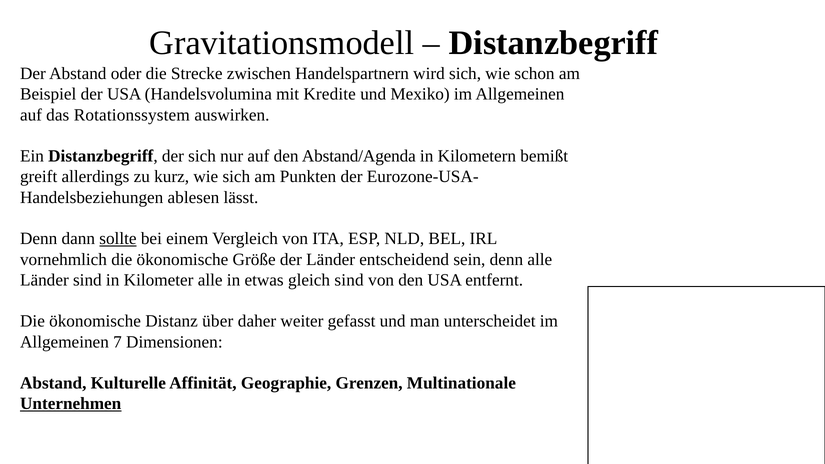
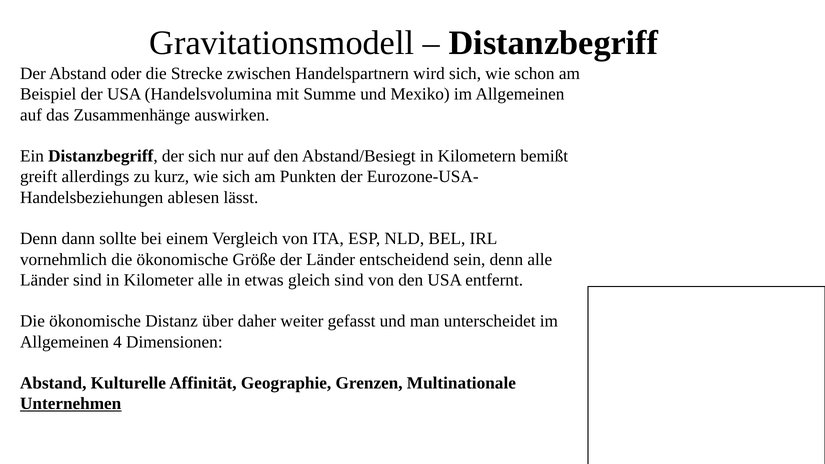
Kredite: Kredite -> Summe (330, 94)
Rotationssystem: Rotationssystem -> Zusammenhänge (132, 115)
Abstand/Agenda: Abstand/Agenda -> Abstand/Besiegt (359, 156)
sollte underline: present -> none (118, 239)
7: 7 -> 4 (118, 342)
